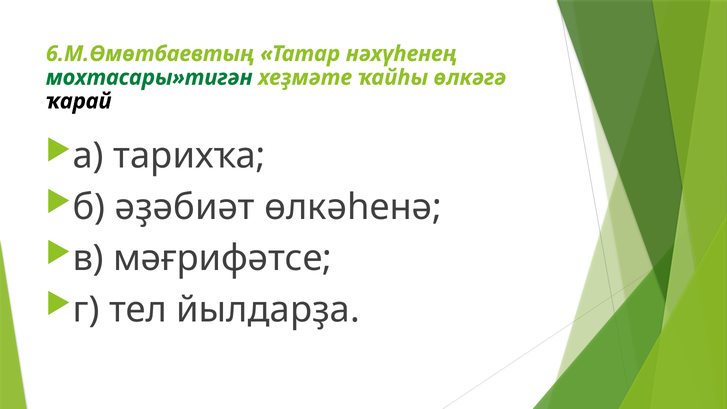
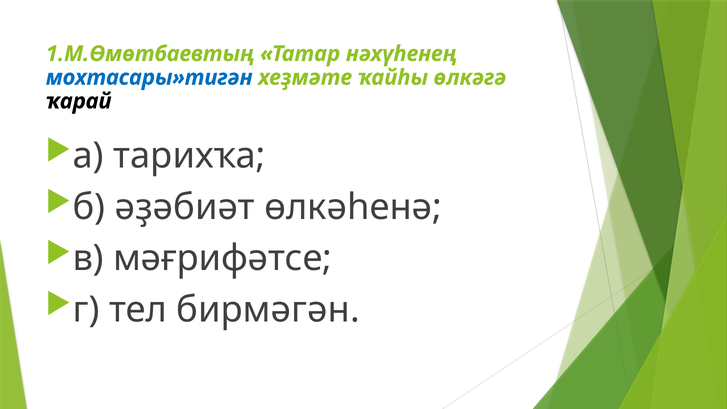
6.М.Өмөтбаевтың: 6.М.Өмөтбаевтың -> 1.М.Өмөтбаевтың (150, 54)
мохтасары»тигән colour: green -> blue (149, 78)
йылдарҙа: йылдарҙа -> бирмәгән (268, 310)
